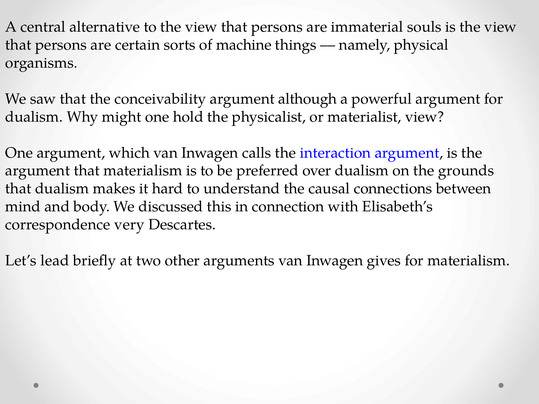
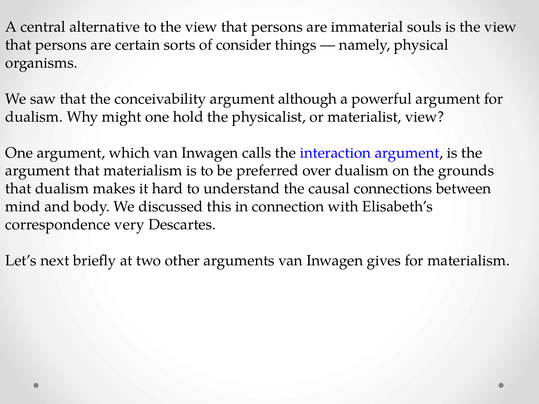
machine: machine -> consider (244, 45)
lead: lead -> next (55, 261)
